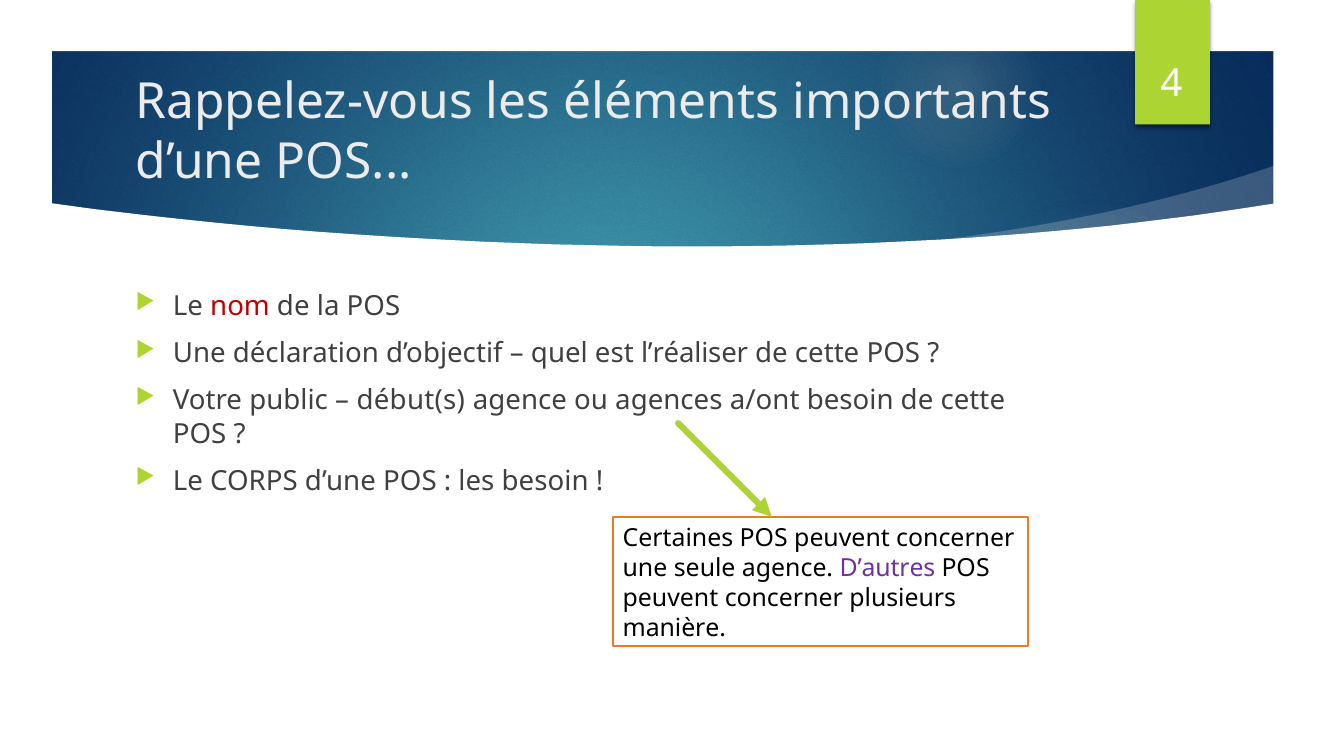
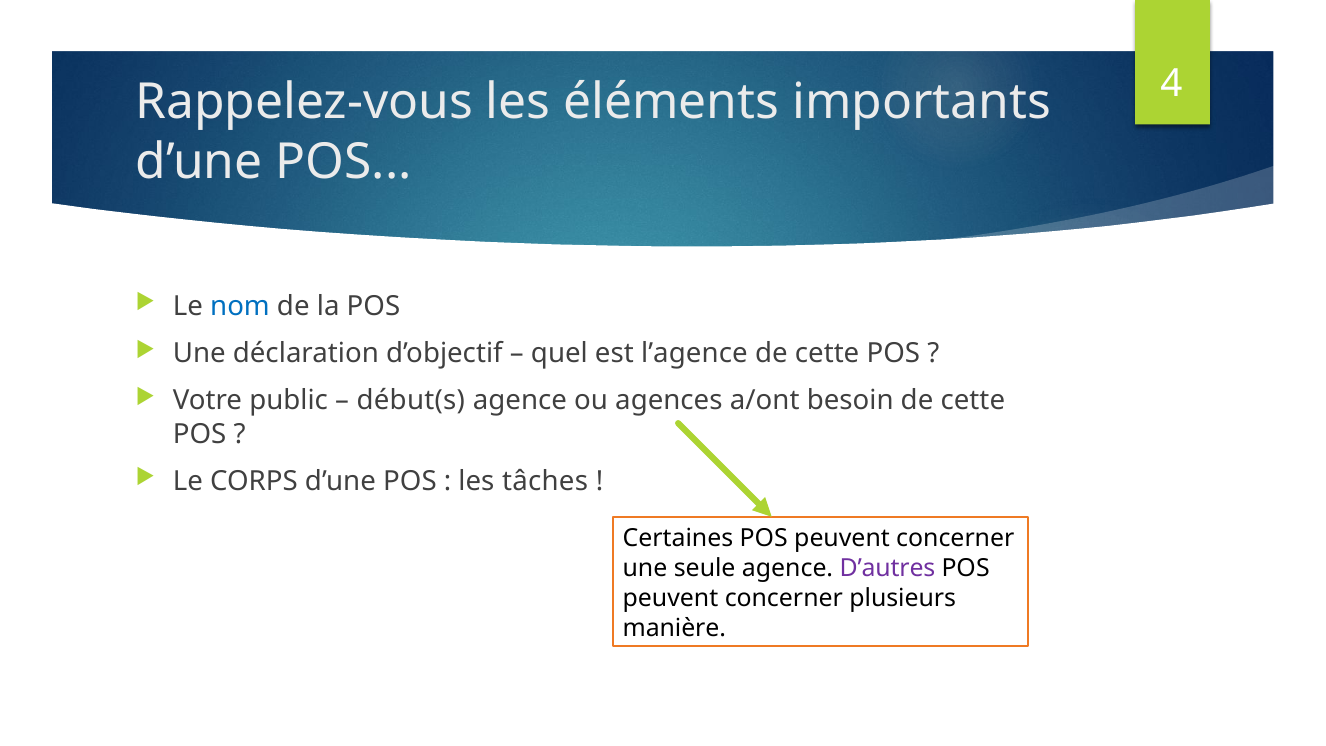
nom colour: red -> blue (240, 307)
l’réaliser: l’réaliser -> l’agence (694, 354)
les besoin: besoin -> tâches (545, 481)
